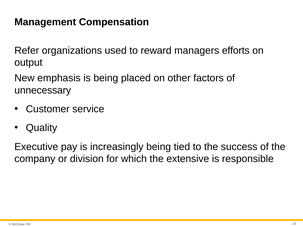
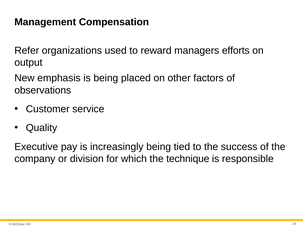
unnecessary: unnecessary -> observations (43, 90)
extensive: extensive -> technique (188, 159)
